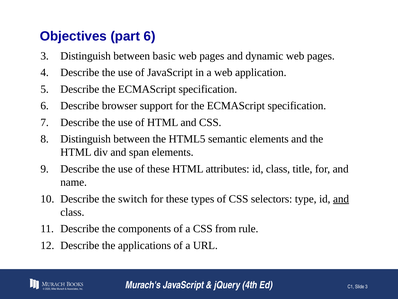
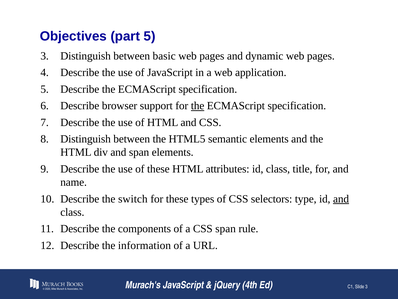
part 6: 6 -> 5 (150, 36)
the underline: none -> present (198, 106)
CSS from: from -> span (226, 228)
applications: applications -> information (144, 245)
